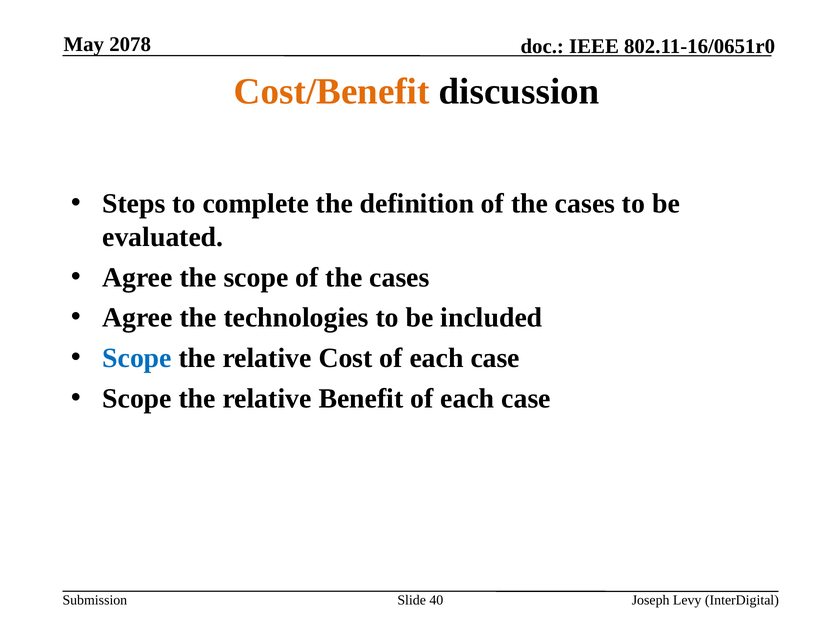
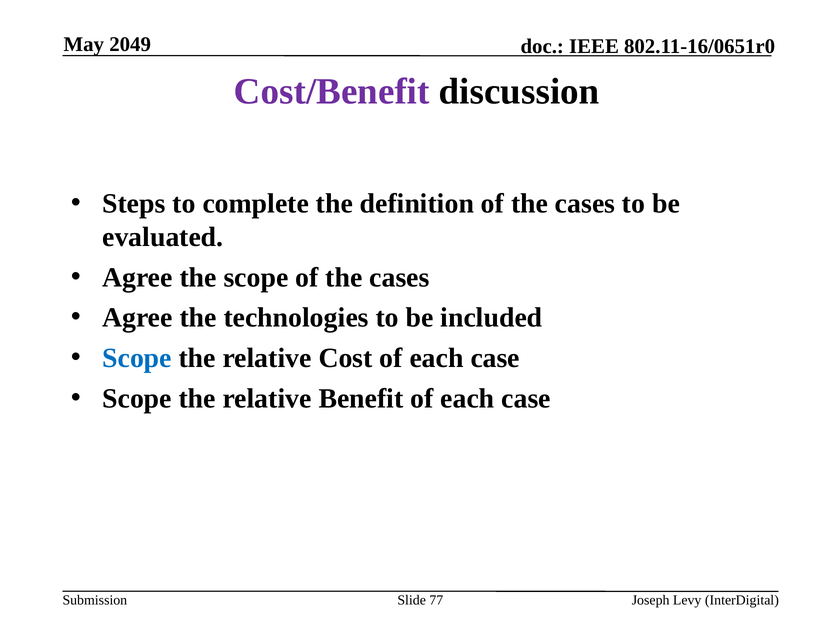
2078: 2078 -> 2049 (130, 44)
Cost/Benefit colour: orange -> purple (332, 91)
40: 40 -> 77 (436, 600)
